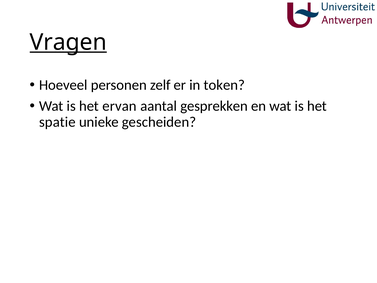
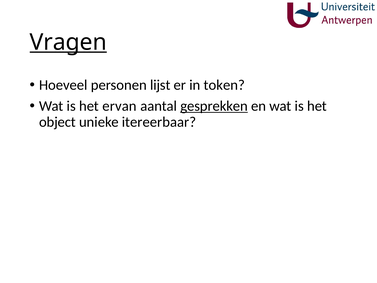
zelf: zelf -> lijst (160, 85)
gesprekken underline: none -> present (214, 106)
spatie: spatie -> object (57, 122)
gescheiden: gescheiden -> itereerbaar (159, 122)
